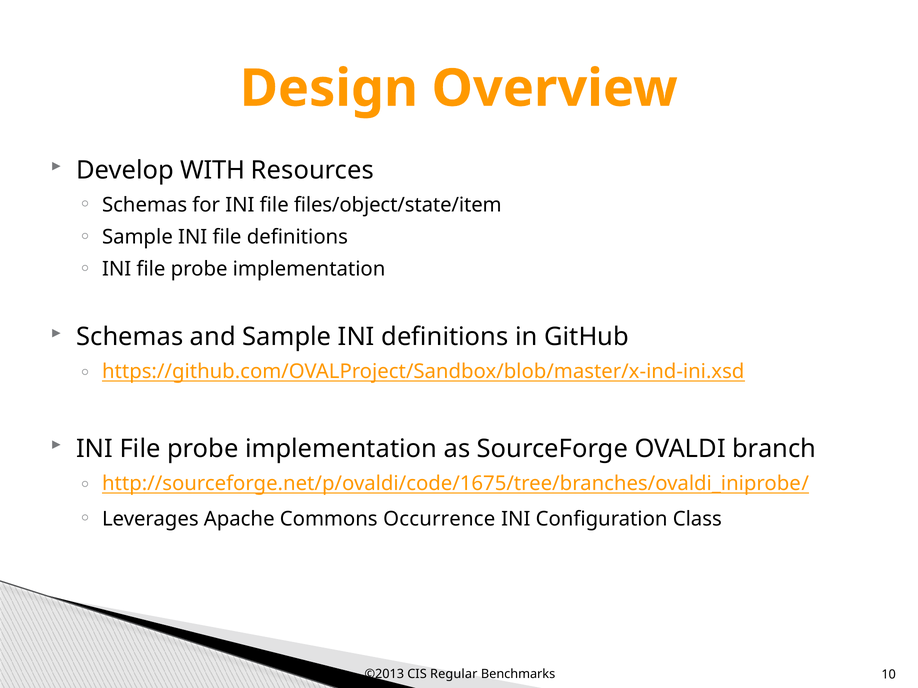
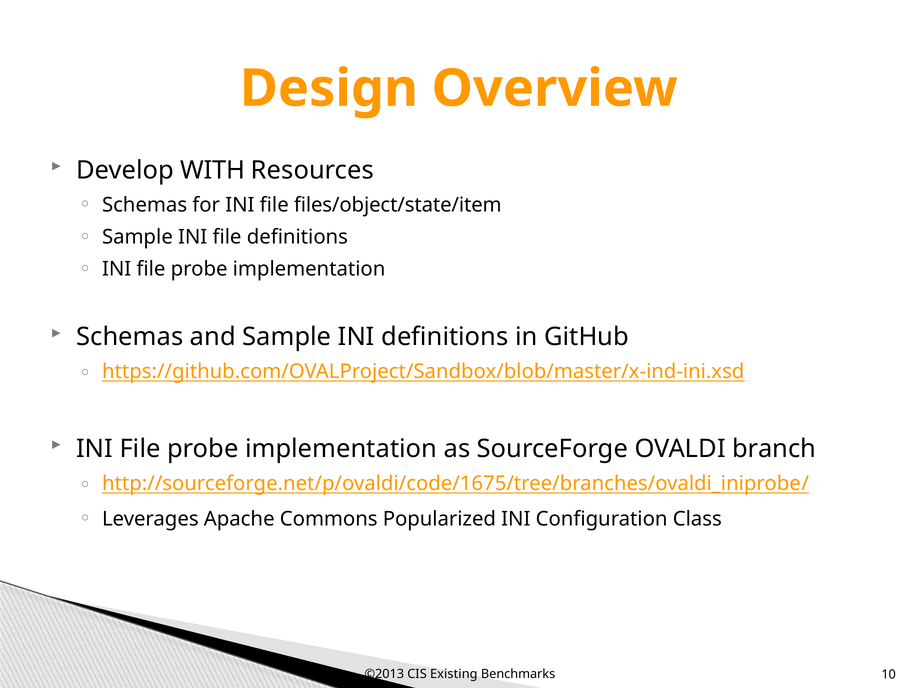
Occurrence: Occurrence -> Popularized (439, 519)
Regular: Regular -> Existing (454, 675)
